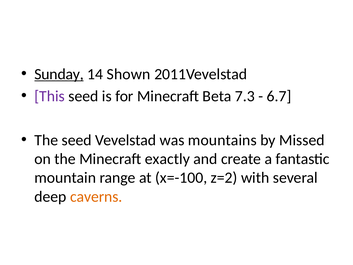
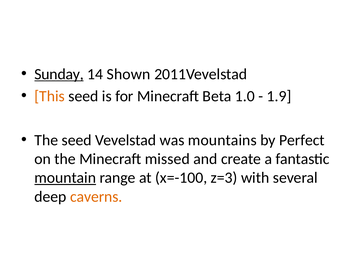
This colour: purple -> orange (50, 96)
7.3: 7.3 -> 1.0 (245, 96)
6.7: 6.7 -> 1.9 (279, 96)
Missed: Missed -> Perfect (302, 140)
exactly: exactly -> missed (167, 159)
mountain underline: none -> present (65, 178)
z=2: z=2 -> z=3 (224, 178)
